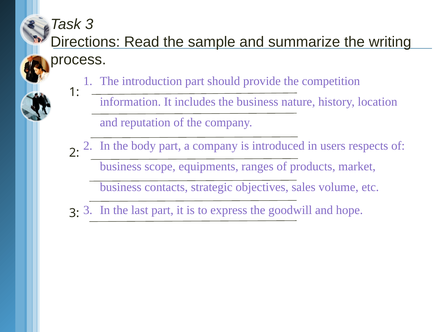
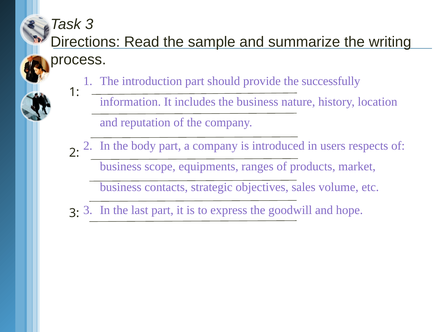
competition: competition -> successfully (331, 81)
